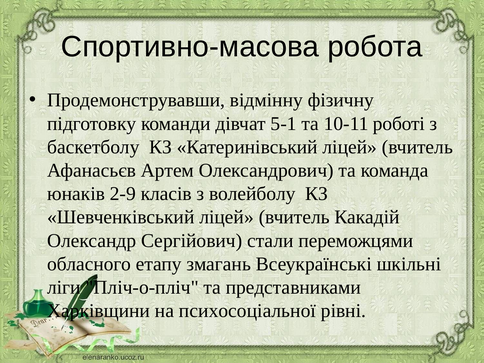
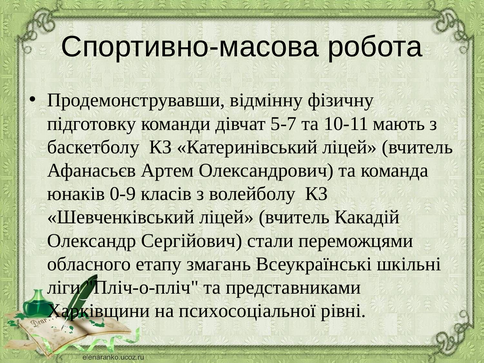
5-1: 5-1 -> 5-7 (284, 124)
роботі: роботі -> мають (399, 124)
2-9: 2-9 -> 0-9 (123, 194)
